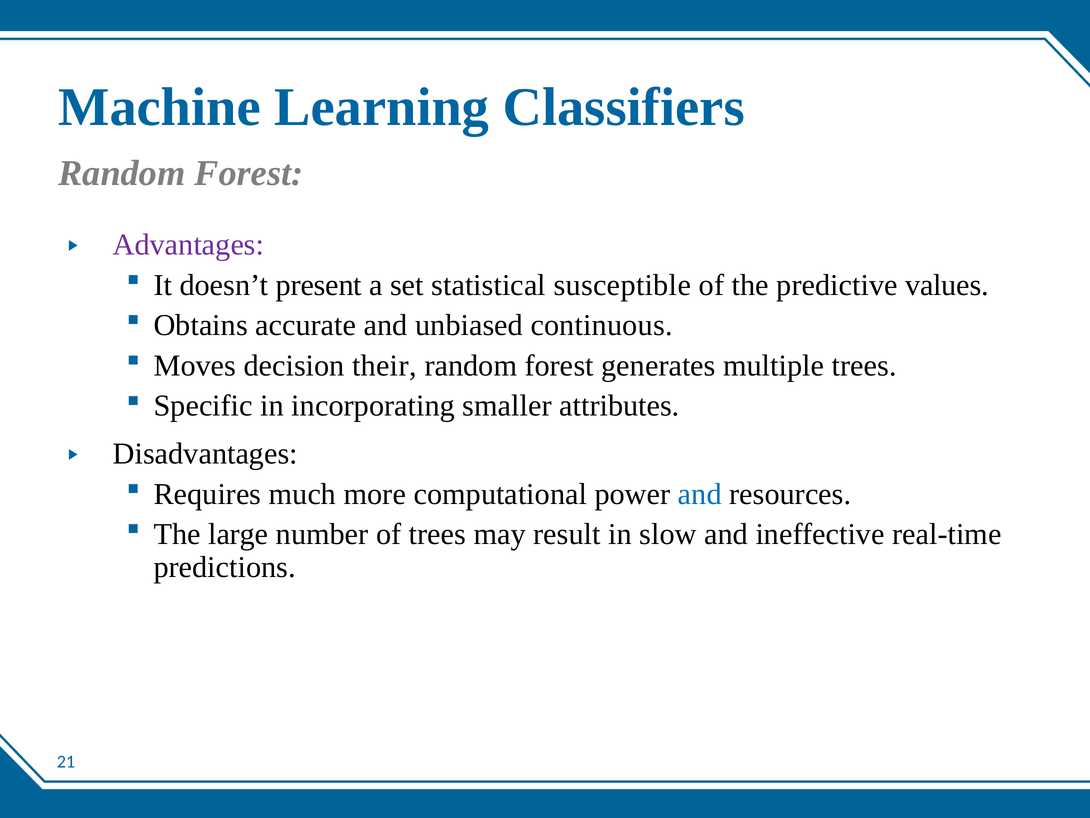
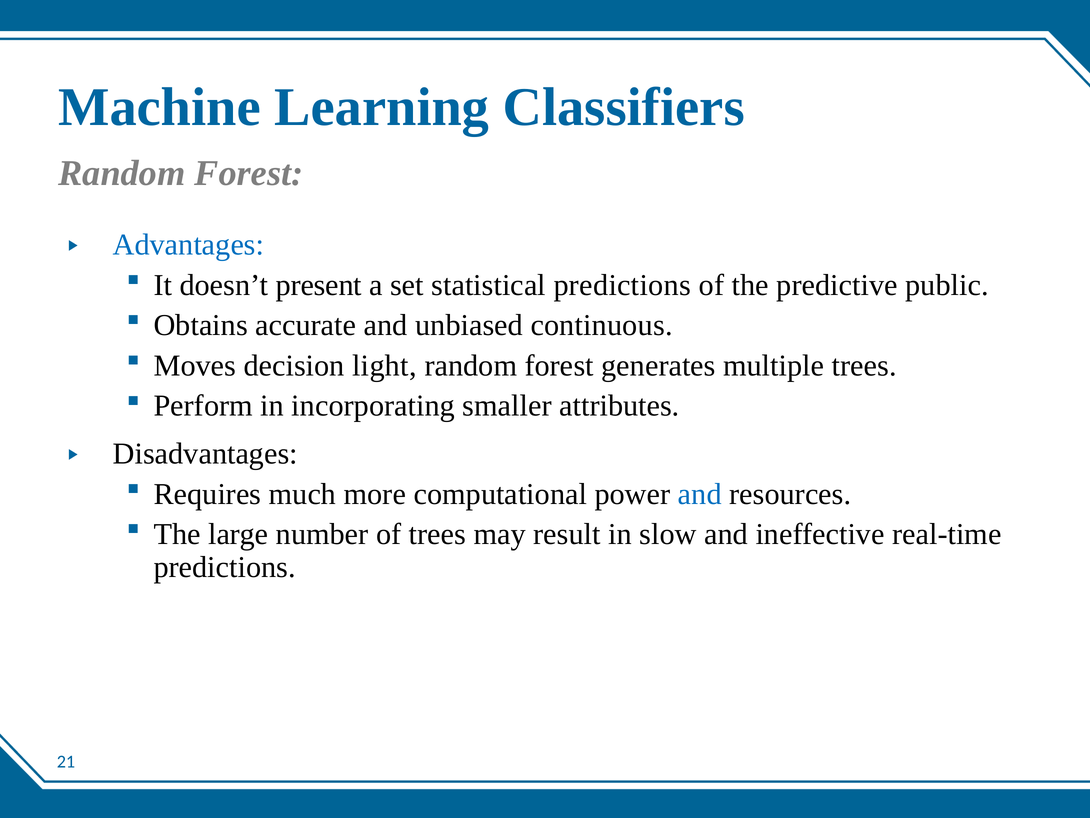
Advantages colour: purple -> blue (188, 245)
statistical susceptible: susceptible -> predictions (622, 285)
values: values -> public (947, 285)
their: their -> light (384, 365)
Specific: Specific -> Perform (203, 406)
